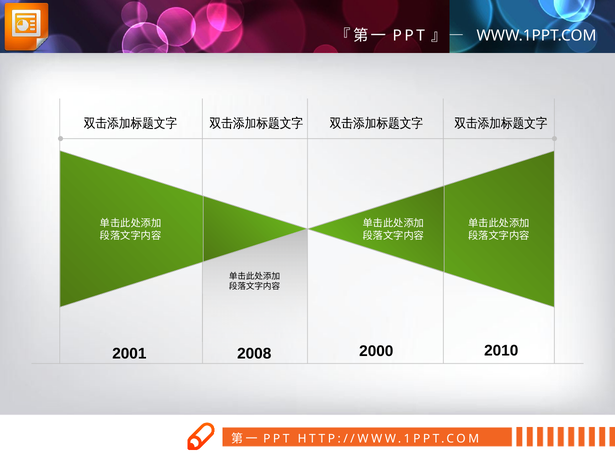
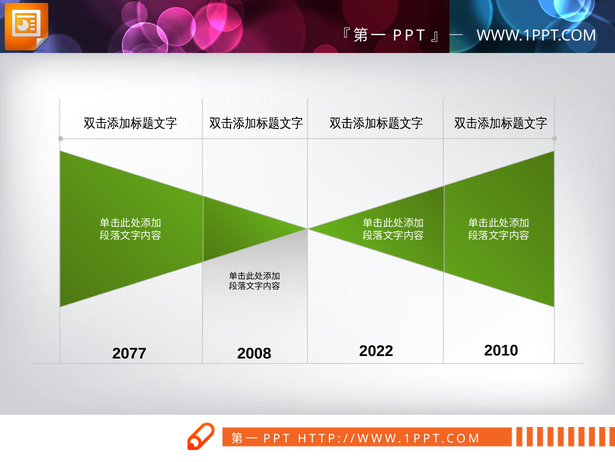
2001: 2001 -> 2077 (129, 353)
2000: 2000 -> 2022 (376, 351)
